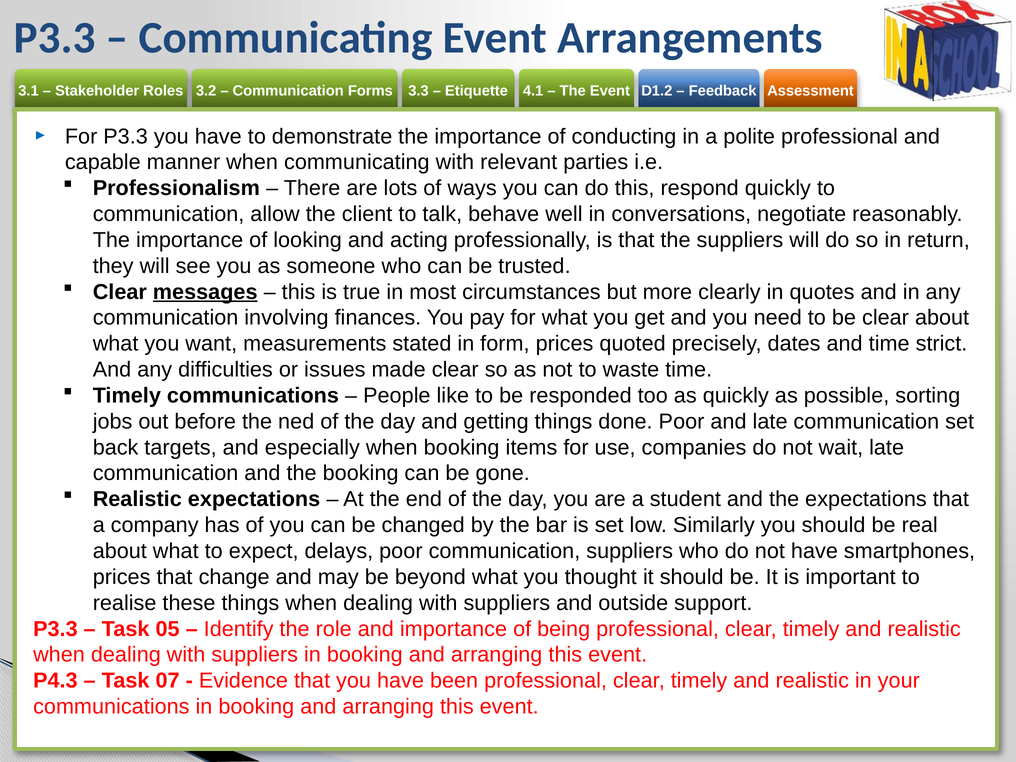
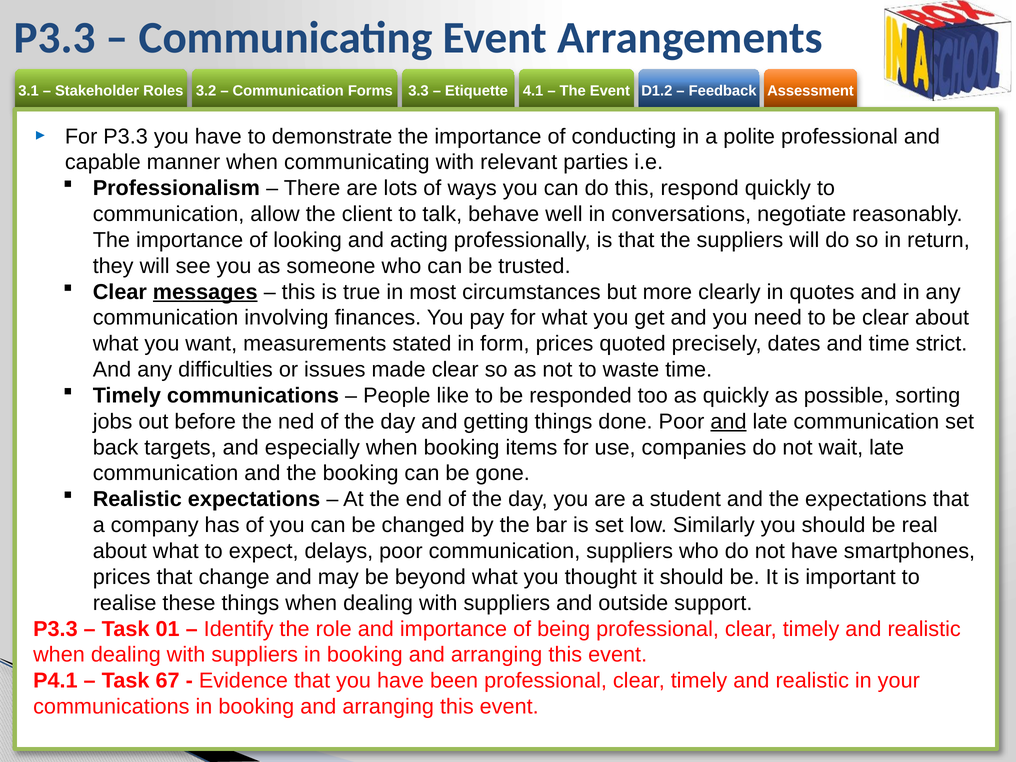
and underline: none -> present (728, 422)
05: 05 -> 01 (168, 629)
P4.3: P4.3 -> P4.1 (55, 681)
07: 07 -> 67 (168, 681)
